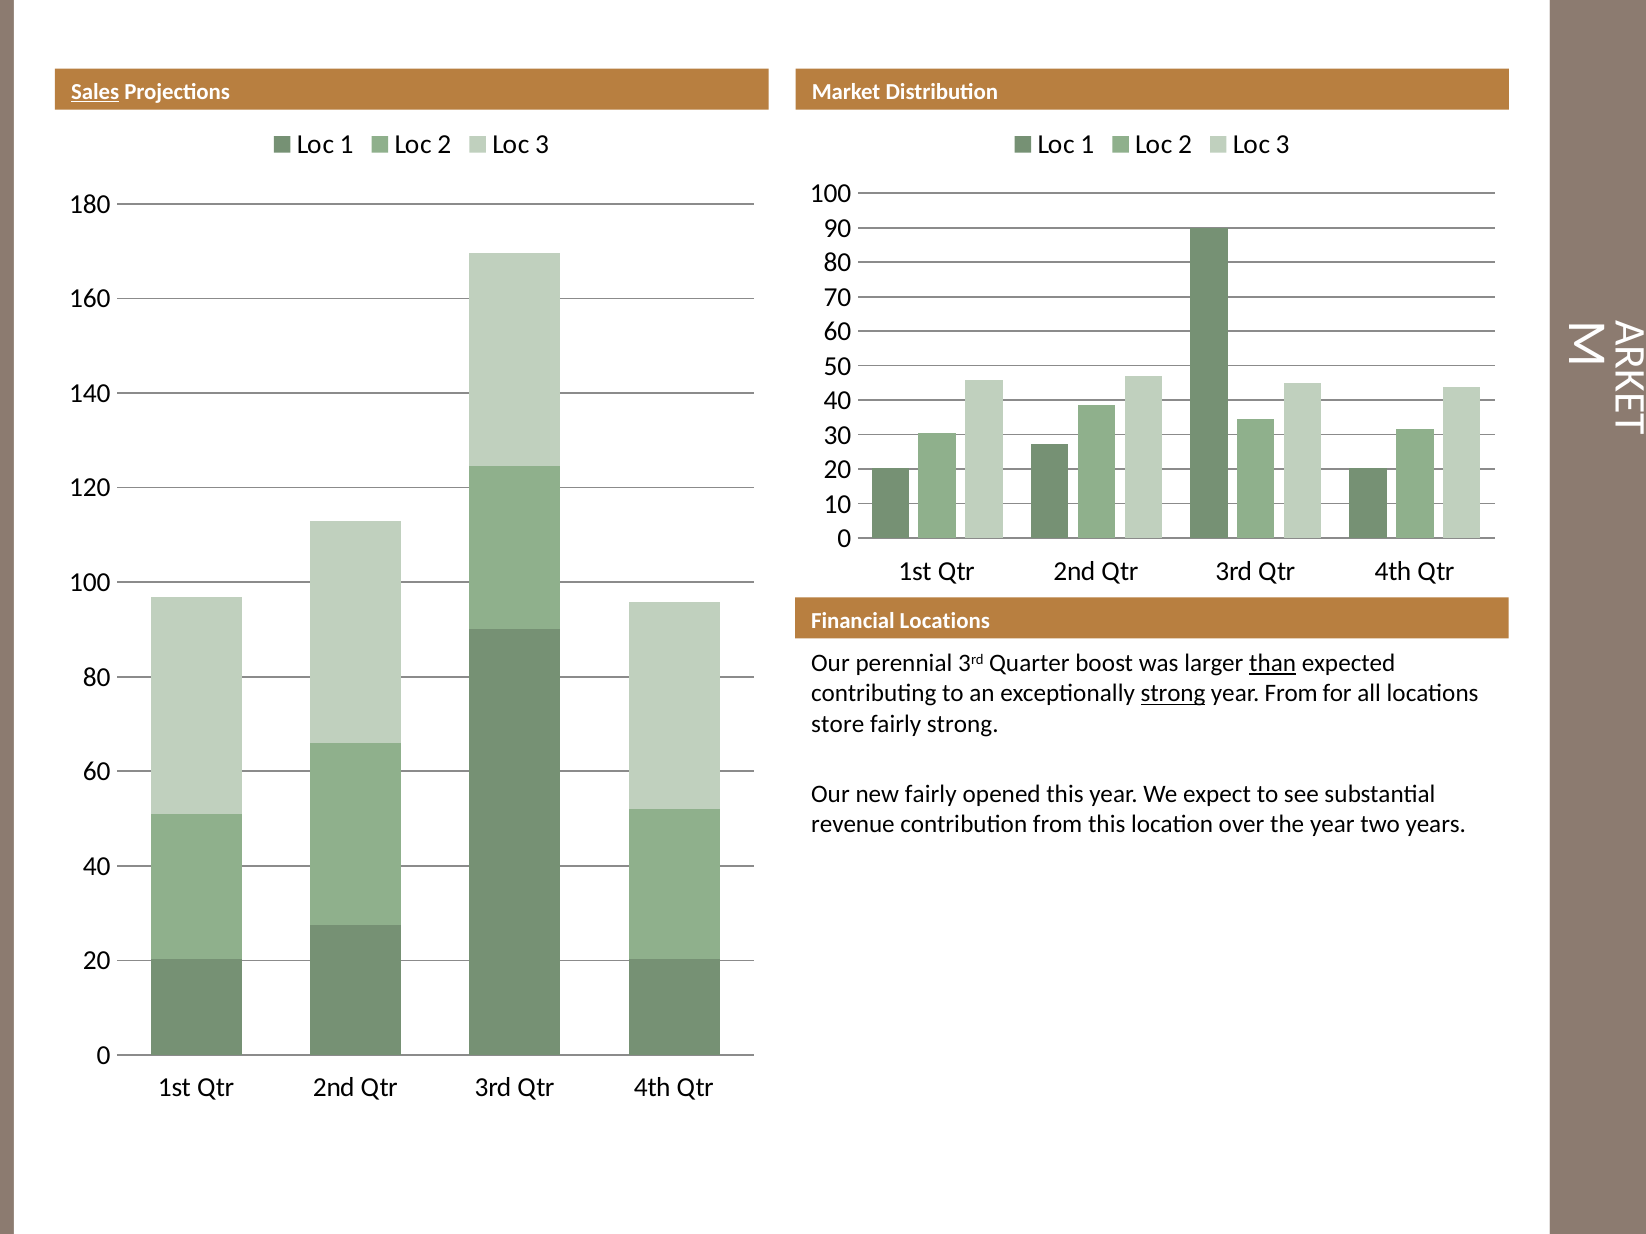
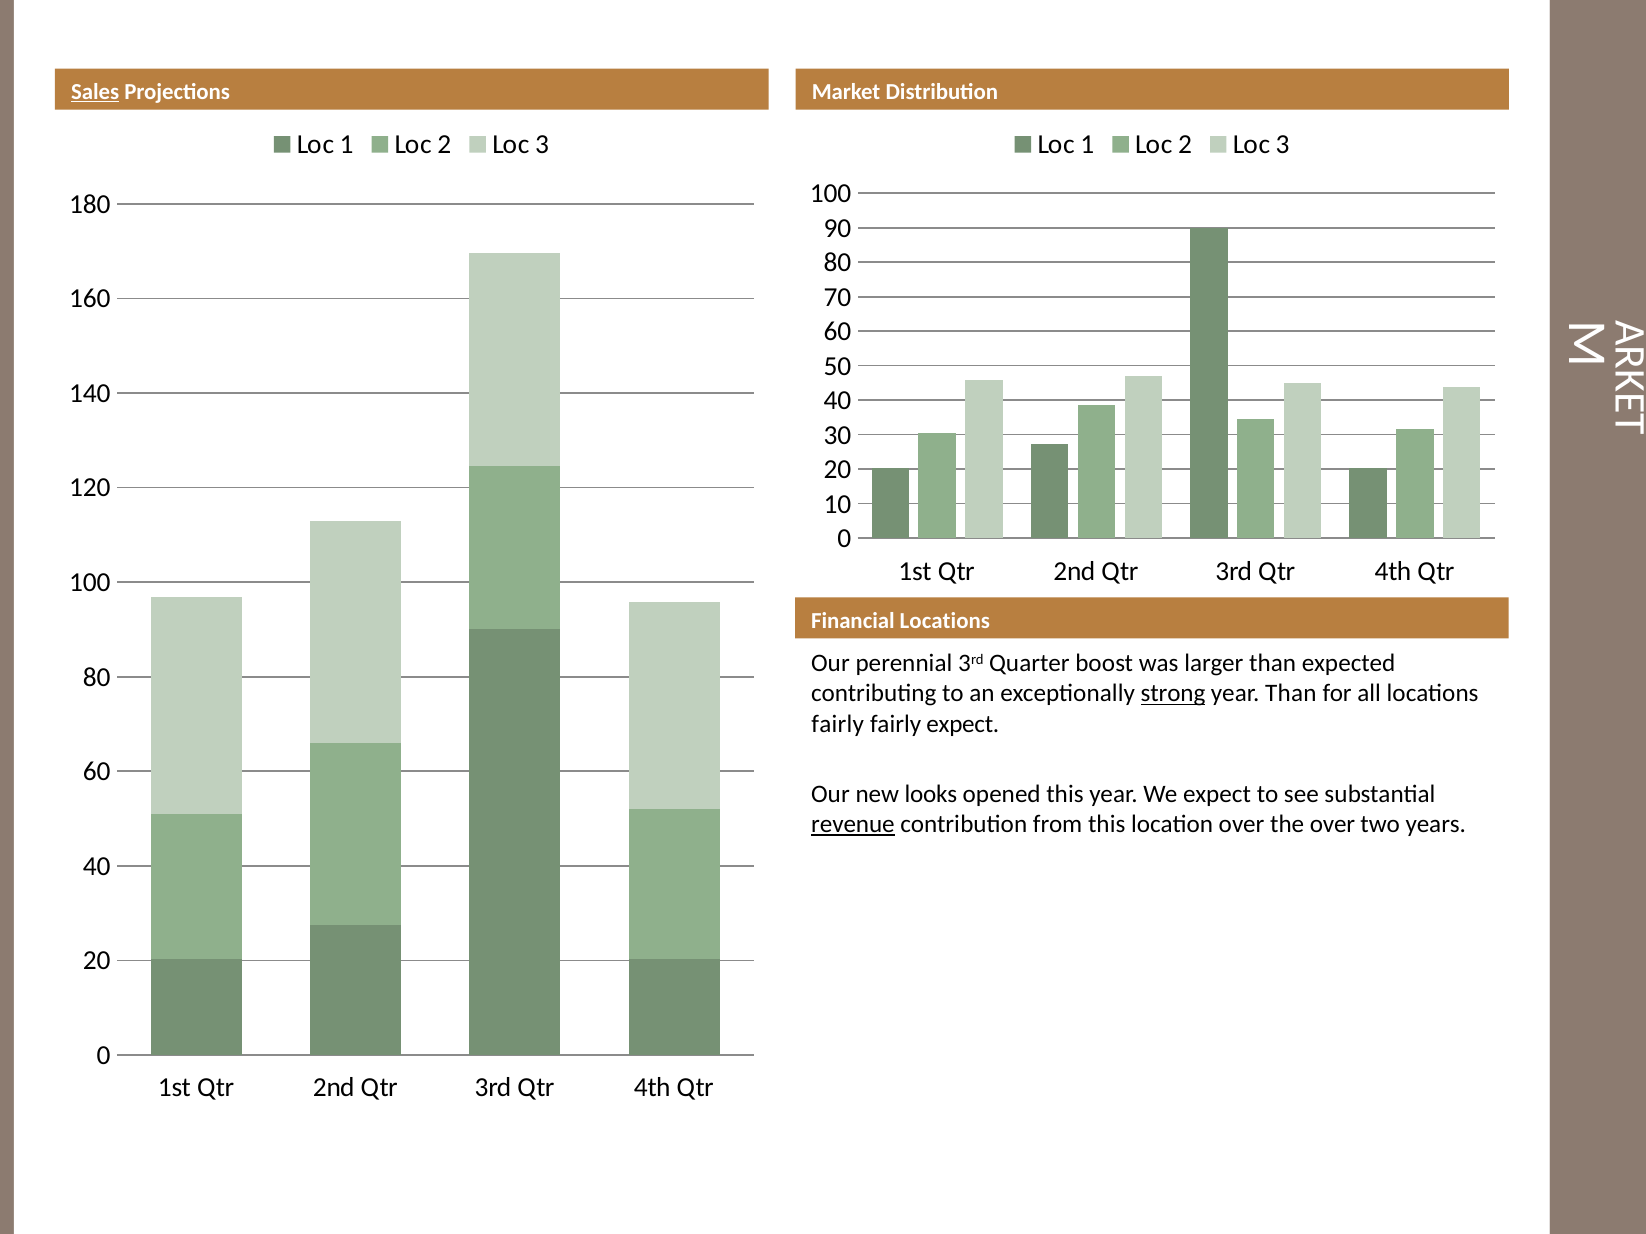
than underline: present -> none (1273, 664)
year From: From -> Than (1291, 694)
store: store -> fairly (838, 724)
fairly strong: strong -> expect (963, 724)
new fairly: fairly -> looks (931, 795)
revenue underline: none -> present (853, 825)
the year: year -> over (1332, 825)
